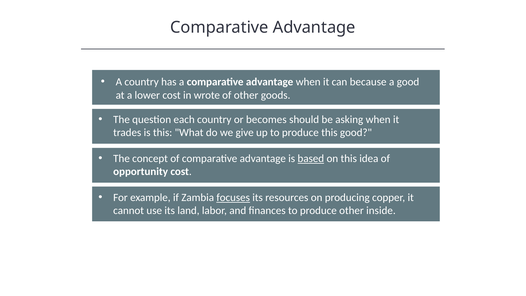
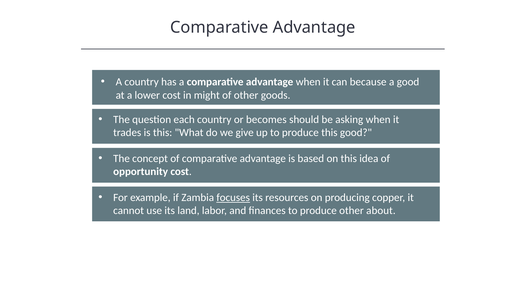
wrote: wrote -> might (207, 95)
based underline: present -> none (311, 158)
inside: inside -> about (381, 211)
